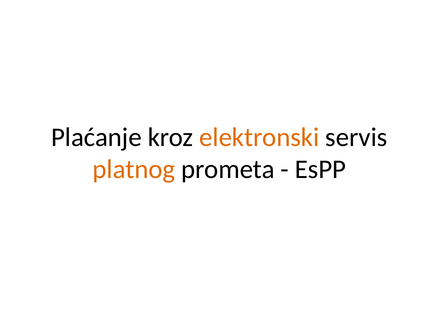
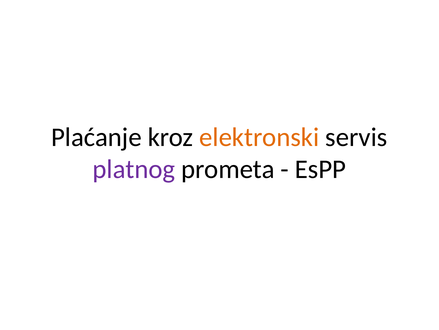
platnog colour: orange -> purple (134, 169)
